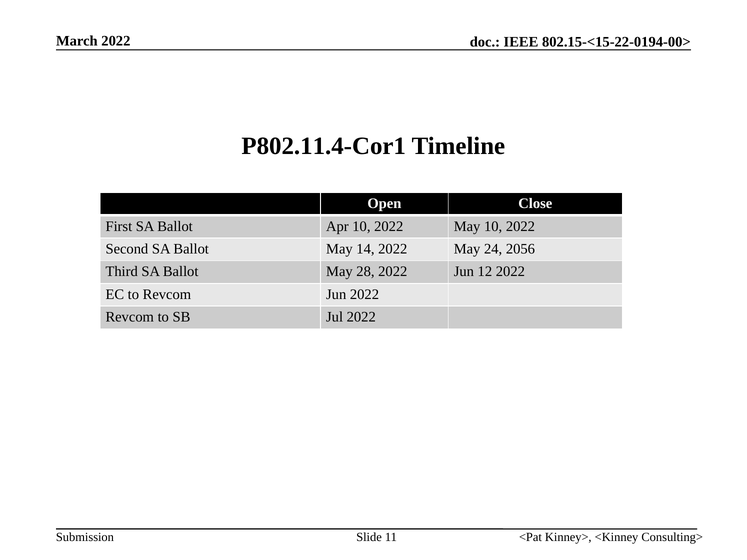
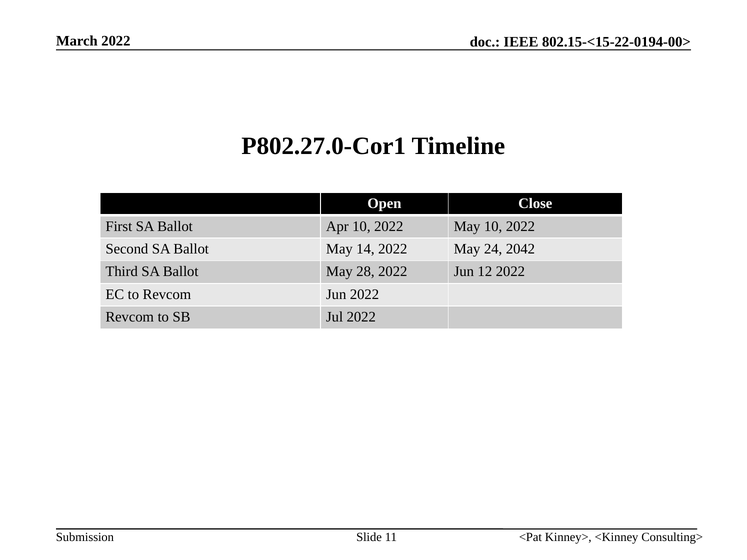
P802.11.4-Cor1: P802.11.4-Cor1 -> P802.27.0-Cor1 (324, 146)
2056: 2056 -> 2042 (520, 249)
